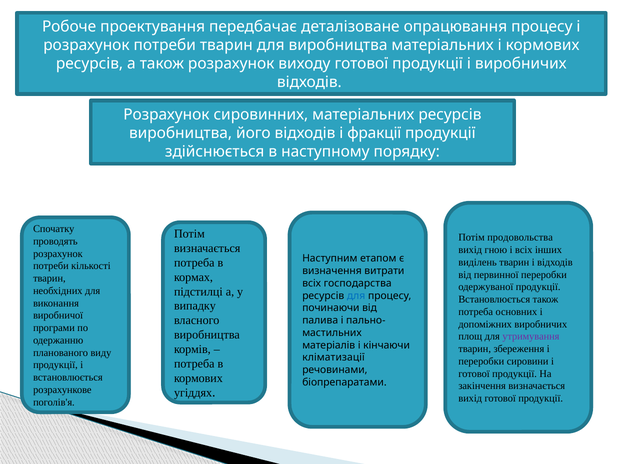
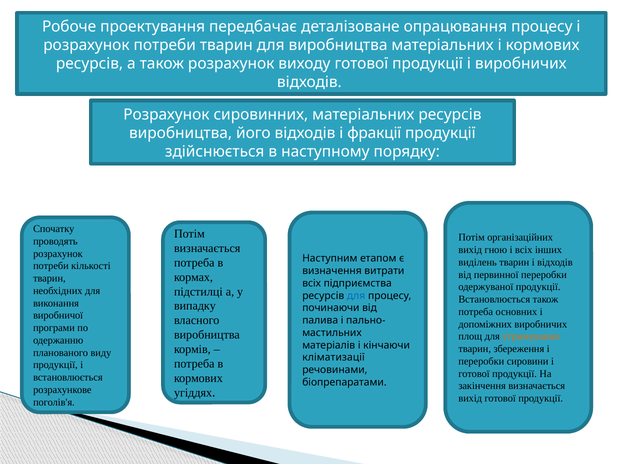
продовольства: продовольства -> організаційних (520, 237)
господарства: господарства -> підприємства (358, 283)
утримування colour: purple -> orange (531, 336)
